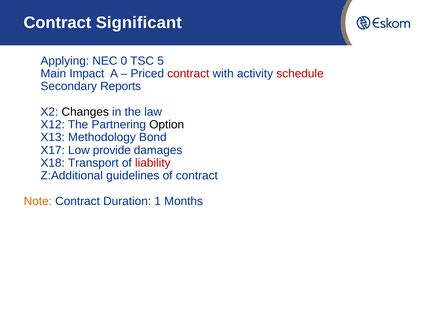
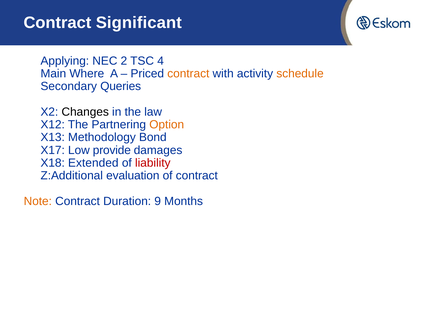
0: 0 -> 2 (124, 61)
5: 5 -> 4 (161, 61)
Impact: Impact -> Where (87, 73)
contract colour: red -> orange (188, 73)
schedule colour: red -> orange (300, 73)
Reports: Reports -> Queries (121, 86)
Option colour: black -> orange (167, 124)
Transport: Transport -> Extended (93, 163)
guidelines: guidelines -> evaluation (133, 175)
1: 1 -> 9 (158, 201)
